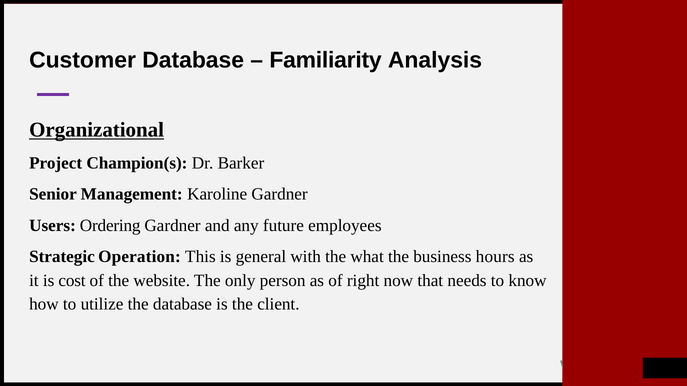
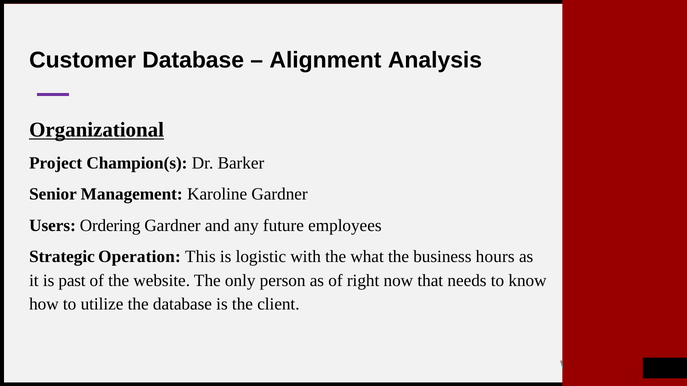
Familiarity: Familiarity -> Alignment (325, 60)
general: general -> logistic (261, 257)
cost: cost -> past (72, 281)
